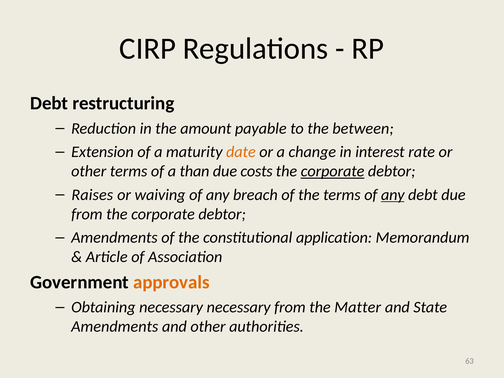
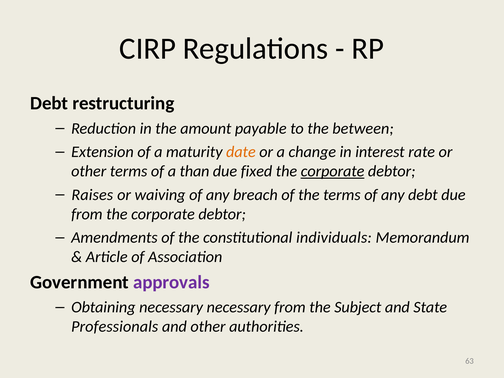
costs: costs -> fixed (256, 171)
any underline: present -> none (393, 195)
application: application -> individuals (334, 238)
approvals colour: orange -> purple (171, 282)
Matter: Matter -> Subject (358, 307)
Amendments: Amendments -> Professionals (115, 327)
